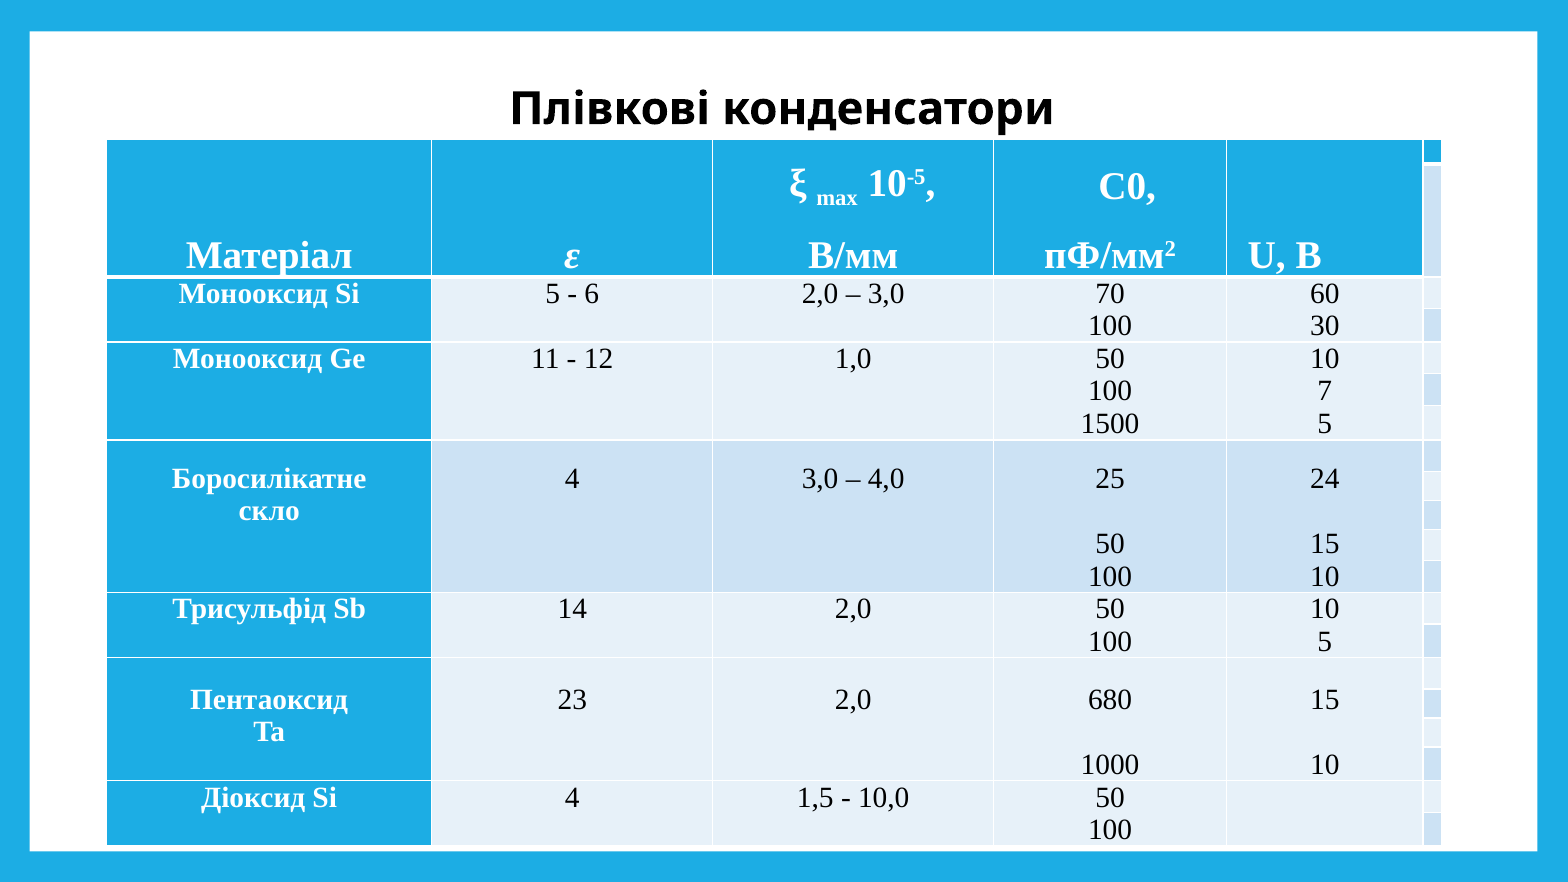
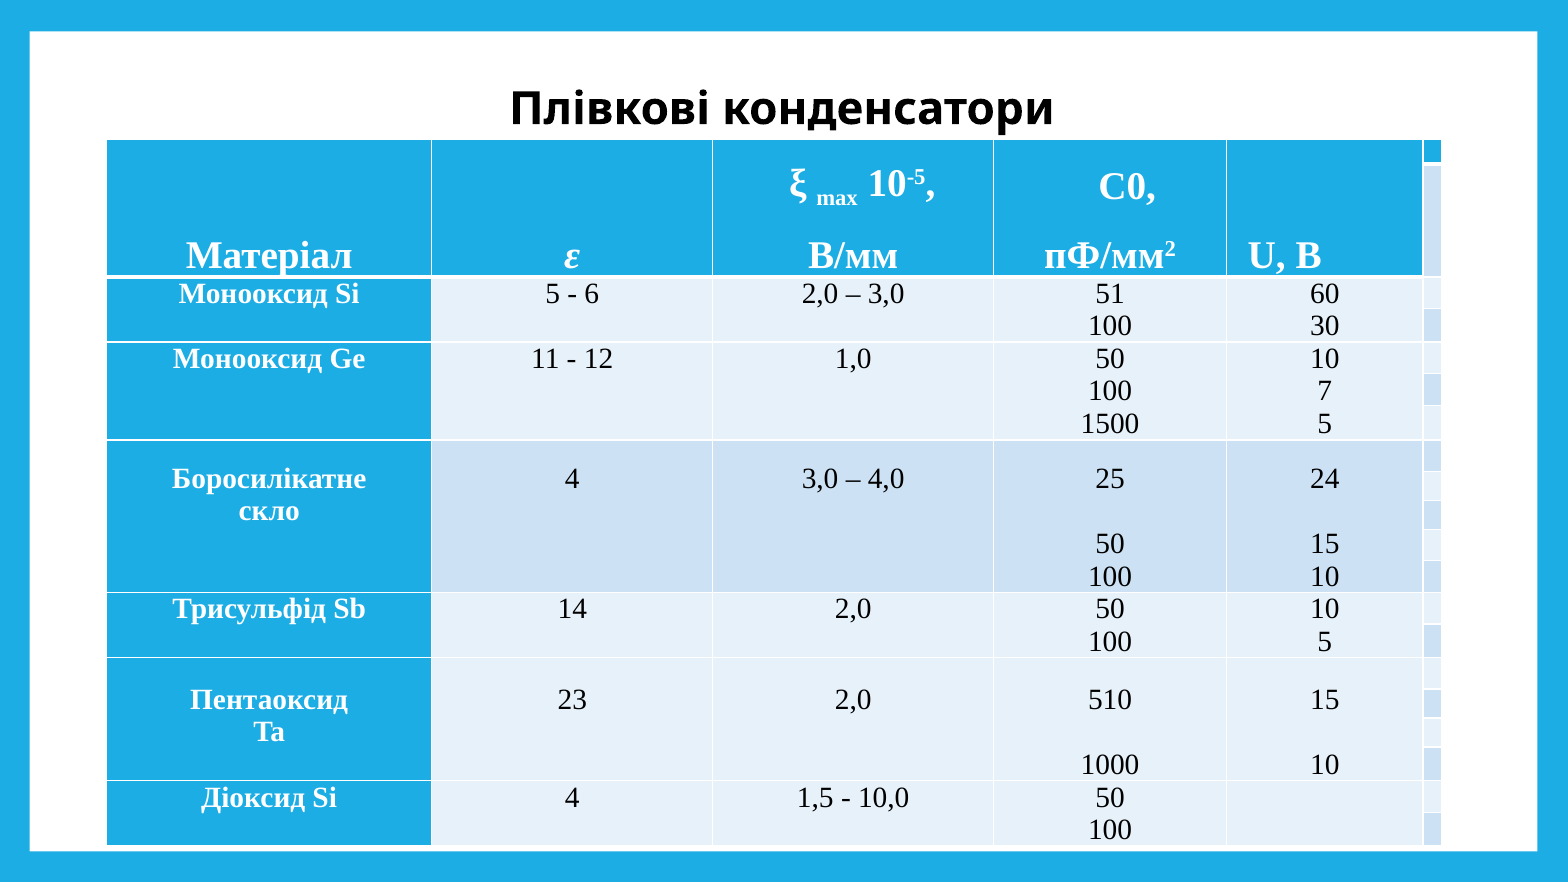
70: 70 -> 51 (1110, 294)
680: 680 -> 510 (1110, 700)
